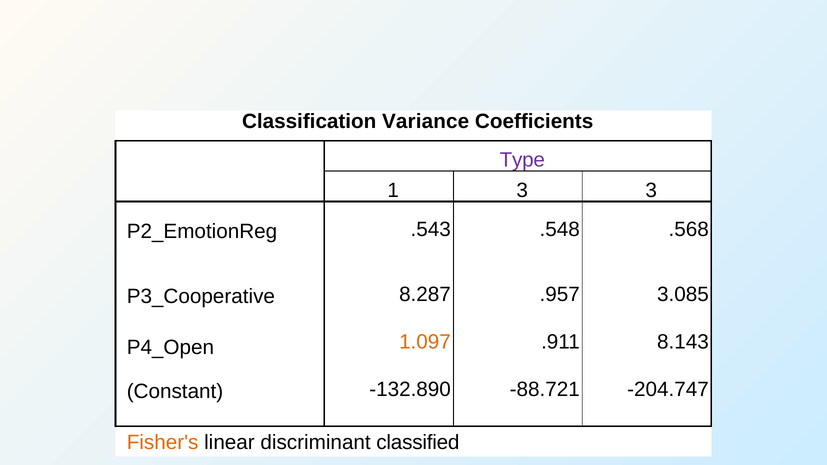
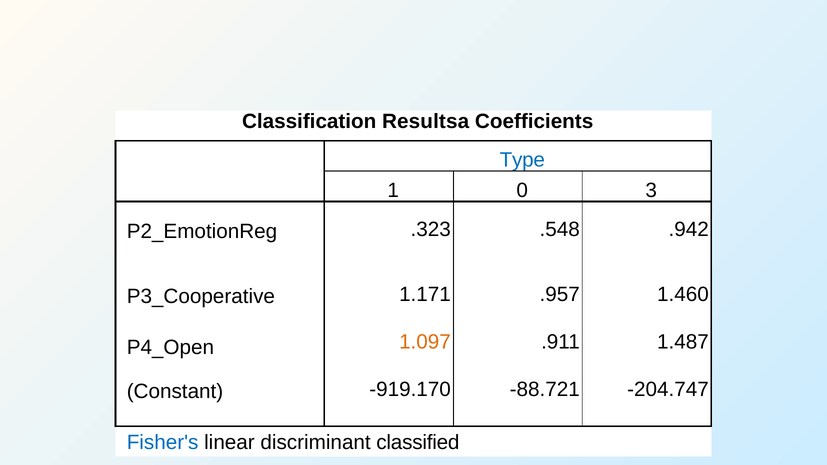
Variance: Variance -> Resultsa (426, 121)
Type colour: purple -> blue (522, 160)
1 3: 3 -> 0 (522, 190)
.543: .543 -> .323 (431, 230)
.568: .568 -> .942 (689, 230)
8.287: 8.287 -> 1.171 (425, 294)
3.085: 3.085 -> 1.460 (683, 294)
8.143: 8.143 -> 1.487 (683, 342)
-132.890: -132.890 -> -919.170 (410, 390)
Fisher's colour: orange -> blue (163, 443)
